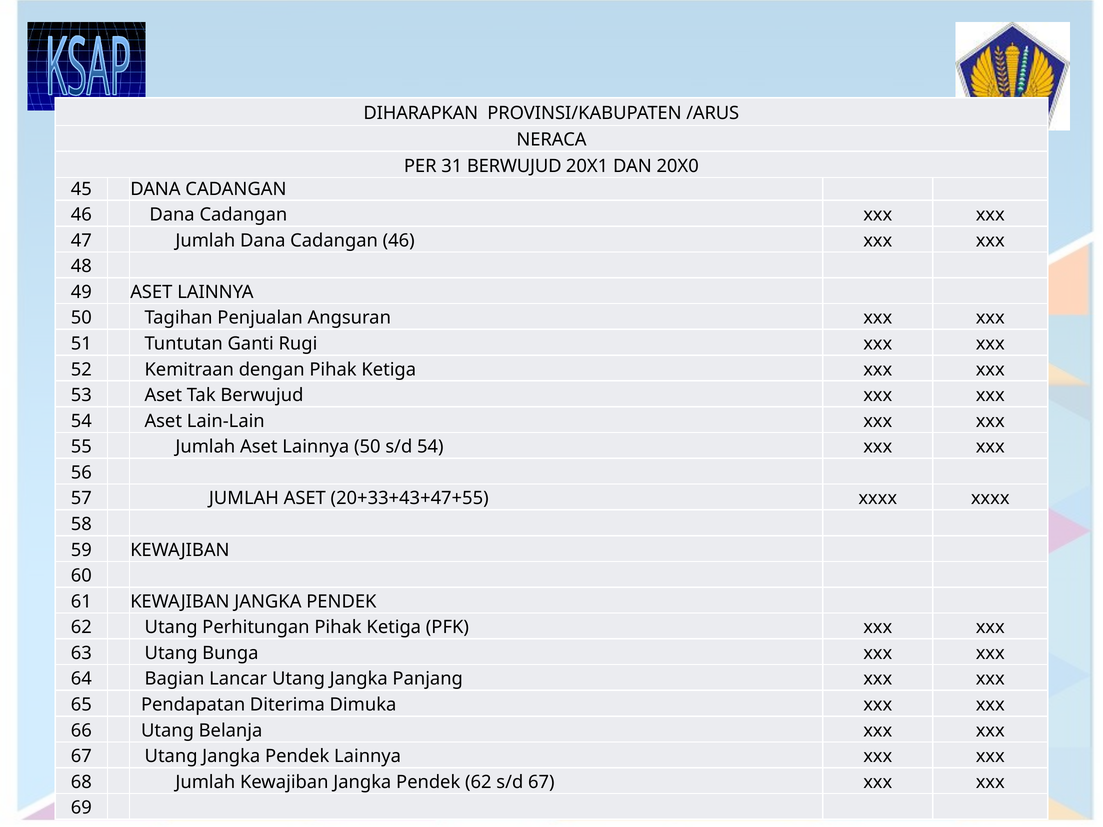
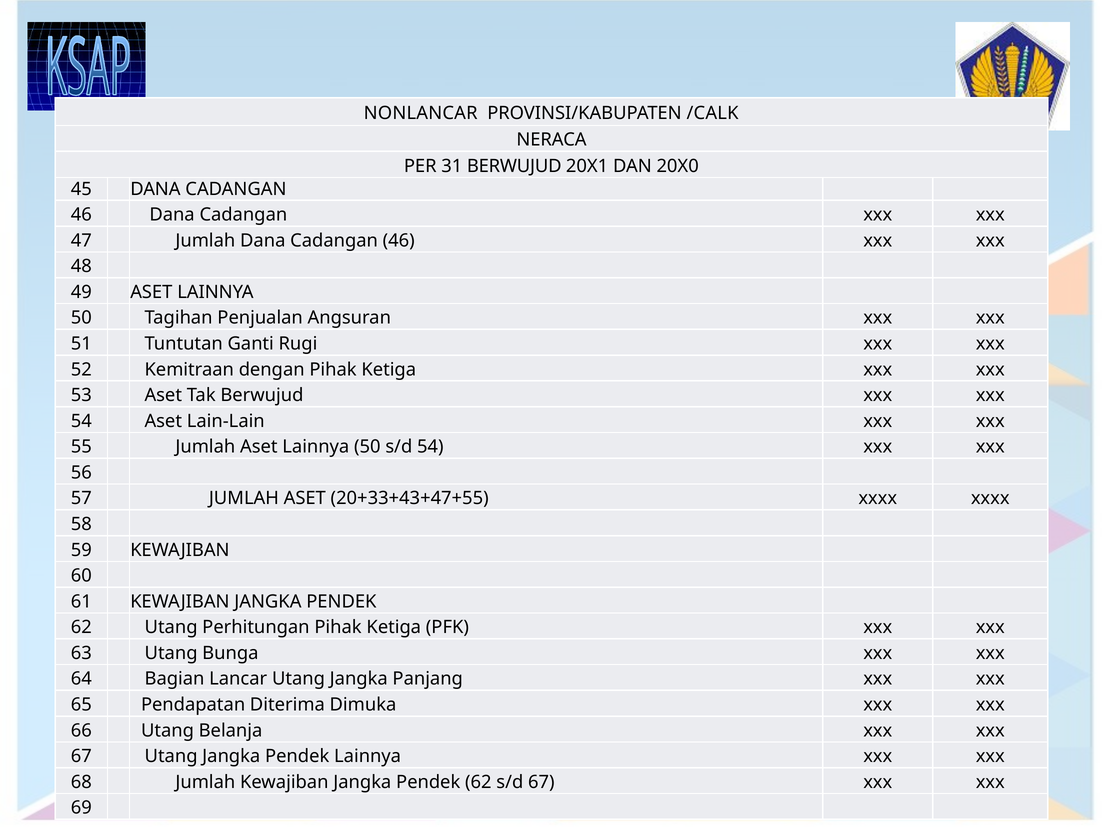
DIHARAPKAN: DIHARAPKAN -> NONLANCAR (421, 113)
/ARUS: /ARUS -> /CALK (713, 113)
